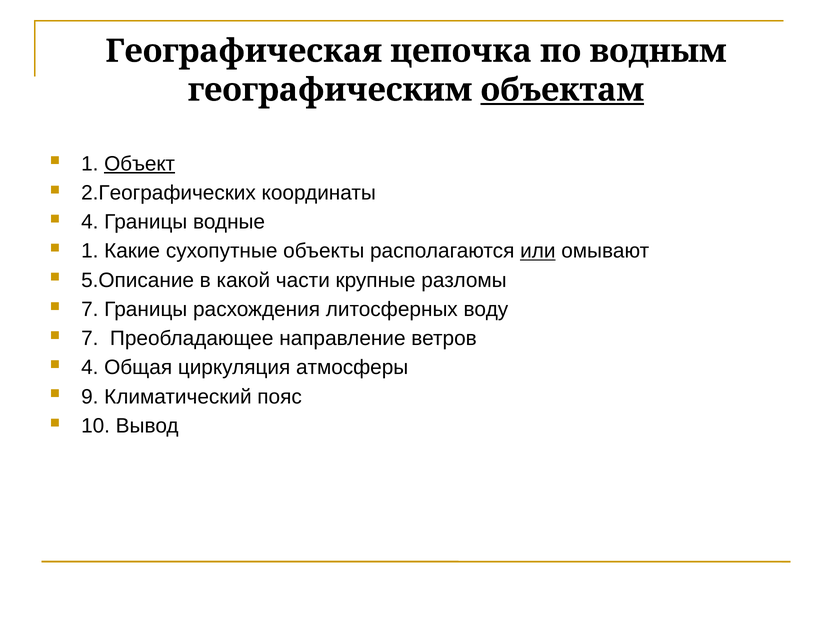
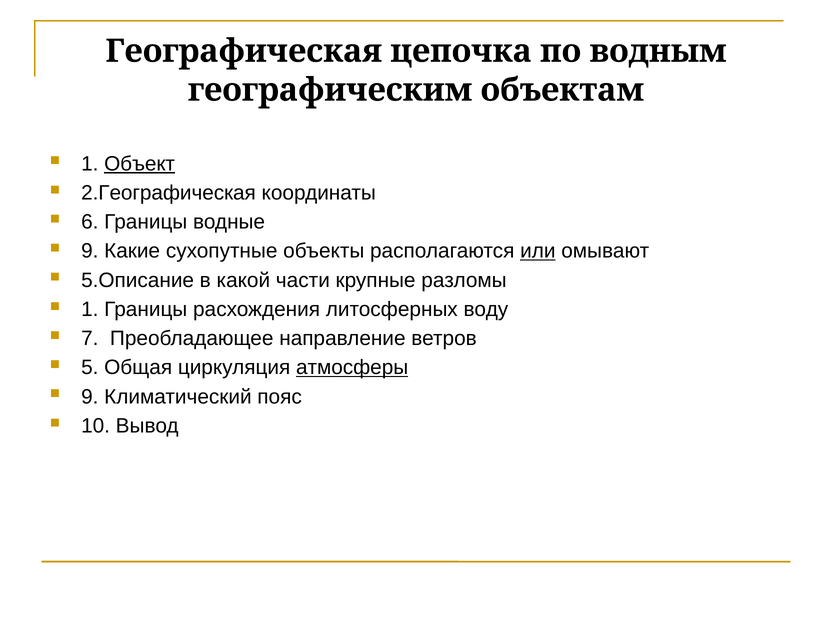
объектам underline: present -> none (562, 90)
2.Географических: 2.Географических -> 2.Географическая (169, 193)
4: 4 -> 6 (90, 222)
1: 1 -> 9 (90, 251)
7: 7 -> 1 (90, 309)
4: 4 -> 5 (90, 368)
атмосферы underline: none -> present (352, 368)
